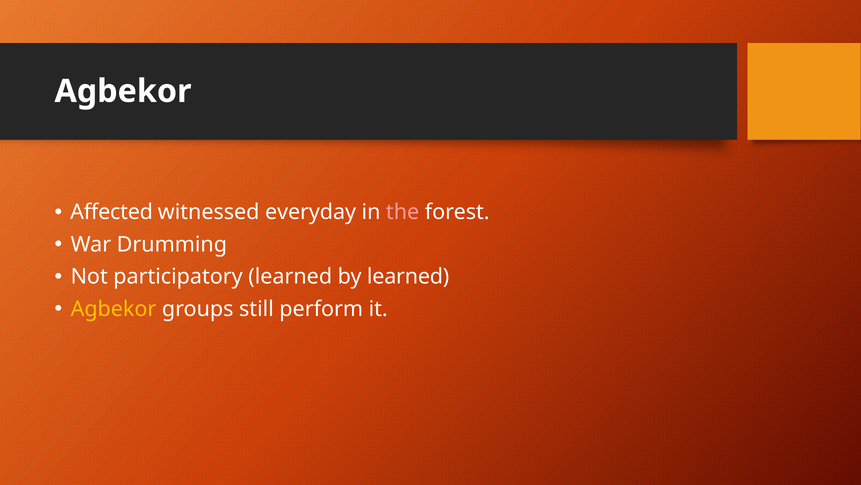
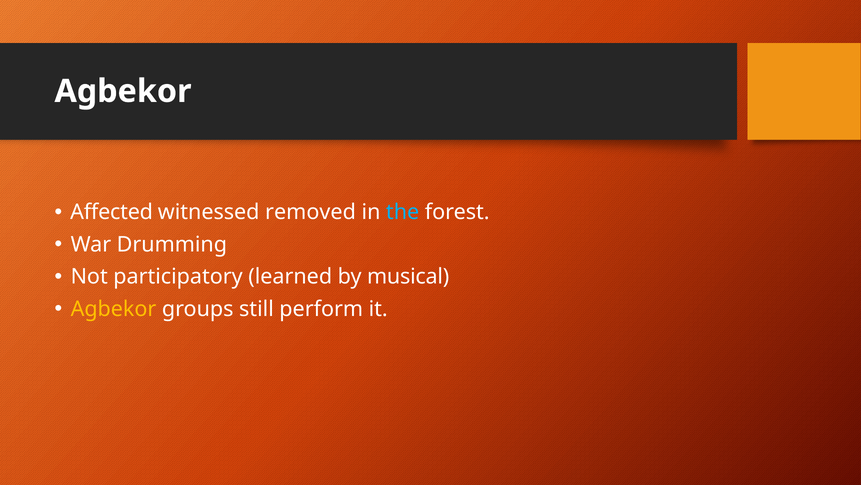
everyday: everyday -> removed (310, 212)
the colour: pink -> light blue (403, 212)
by learned: learned -> musical (408, 276)
